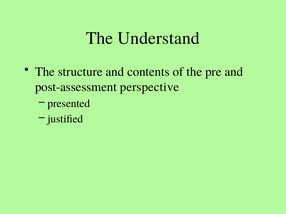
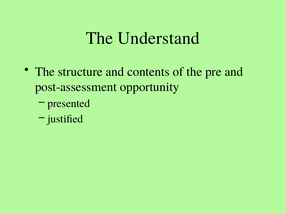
perspective: perspective -> opportunity (150, 87)
